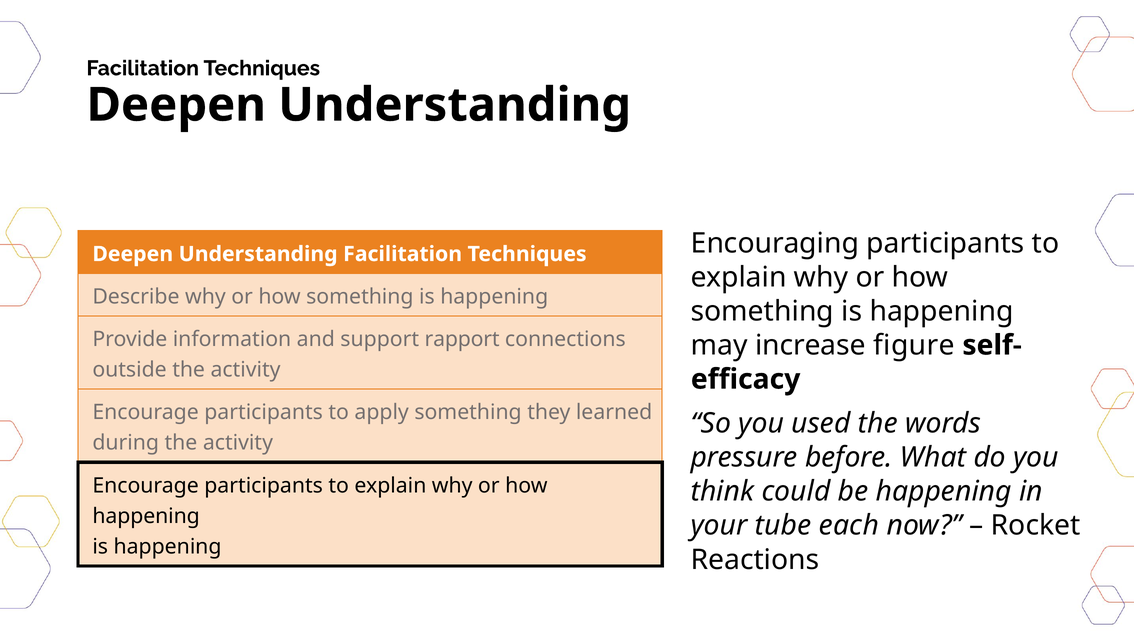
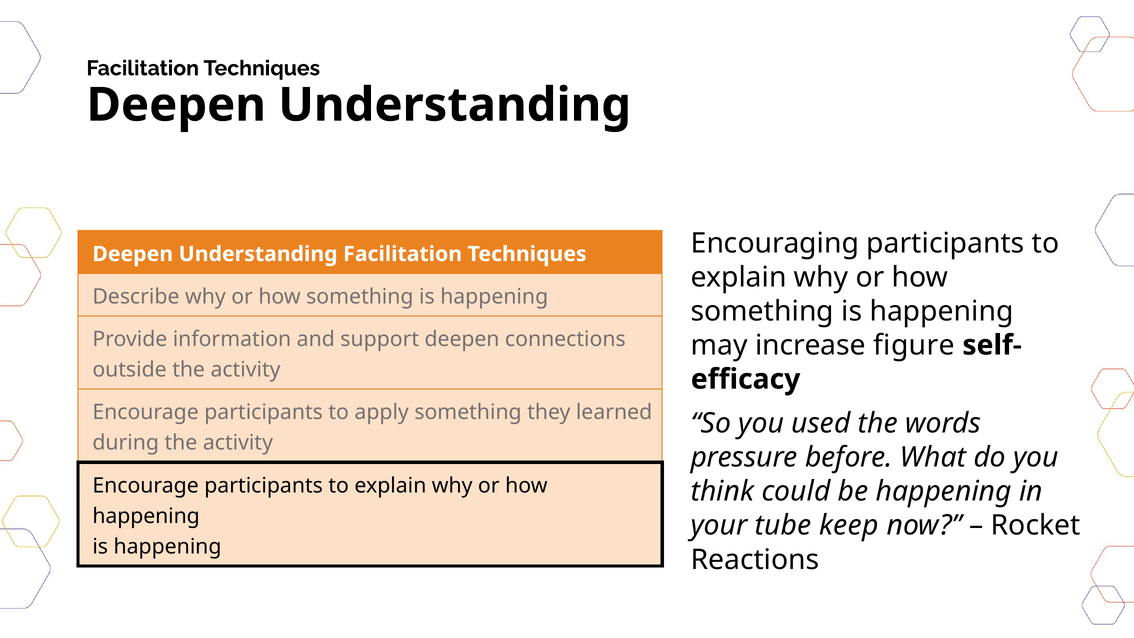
support rapport: rapport -> deepen (462, 339)
each: each -> keep (849, 526)
